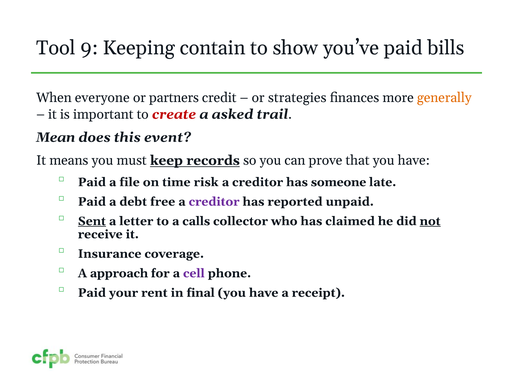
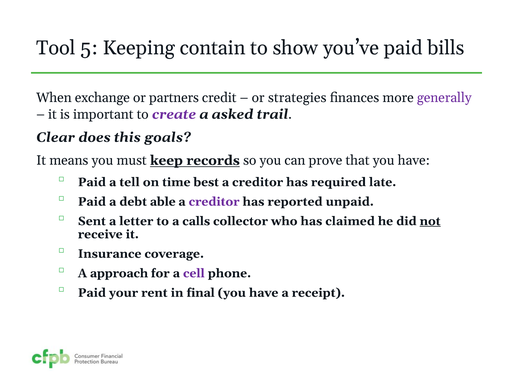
9: 9 -> 5 (89, 48)
everyone: everyone -> exchange (102, 98)
generally colour: orange -> purple (444, 98)
create colour: red -> purple (174, 114)
Mean: Mean -> Clear (56, 137)
event: event -> goals (167, 137)
file: file -> tell (130, 182)
risk: risk -> best (206, 182)
someone: someone -> required (338, 182)
free: free -> able (163, 202)
Sent underline: present -> none (92, 221)
